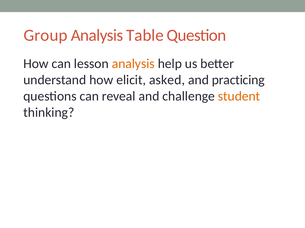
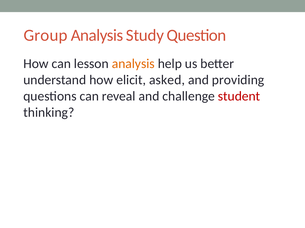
Table: Table -> Study (145, 35)
practicing: practicing -> providing (238, 80)
student colour: orange -> red (239, 97)
